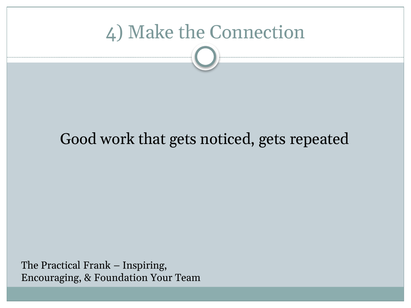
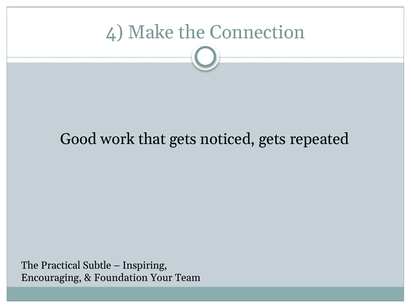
Frank: Frank -> Subtle (97, 266)
